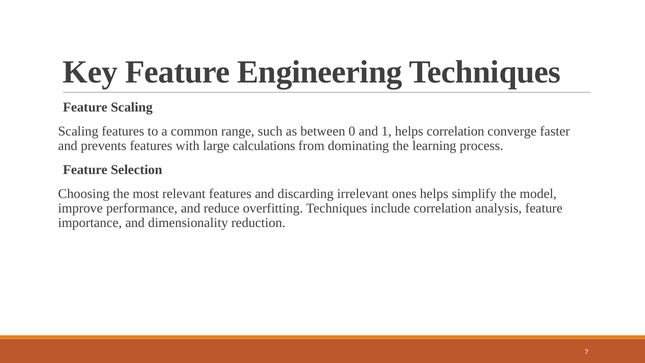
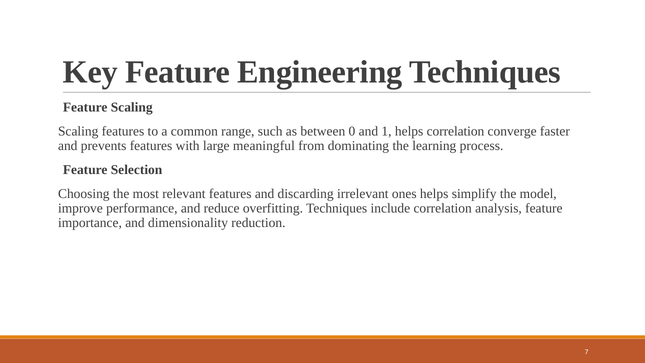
calculations: calculations -> meaningful (264, 146)
